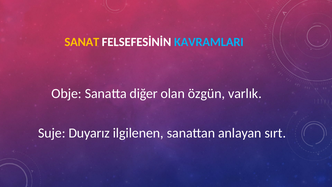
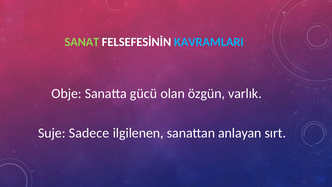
SANAT colour: yellow -> light green (82, 42)
diğer: diğer -> gücü (144, 93)
Duyarız: Duyarız -> Sadece (89, 133)
